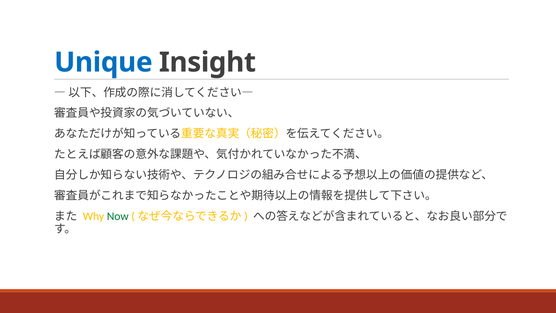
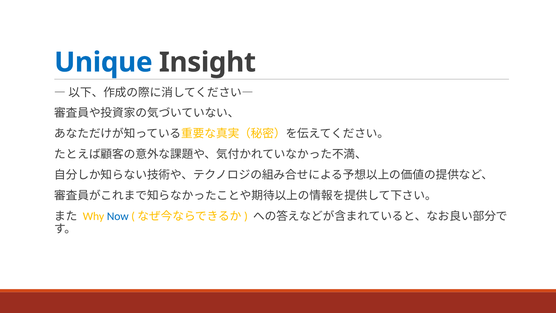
Now colour: green -> blue (118, 216)
